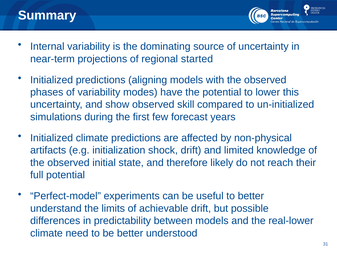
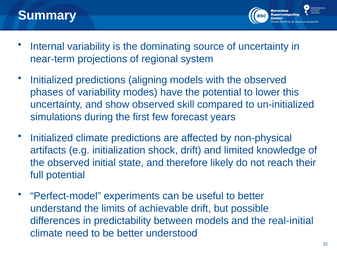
started: started -> system (197, 59)
real-lower: real-lower -> real-initial (291, 221)
